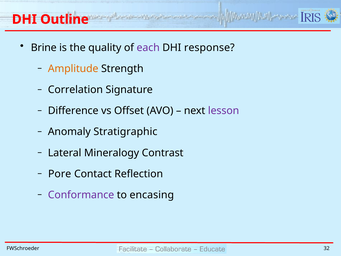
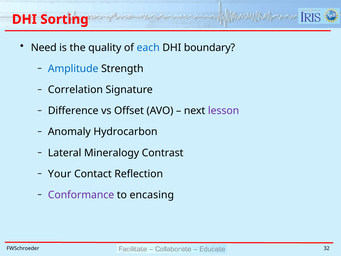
Outline: Outline -> Sorting (64, 19)
Brine: Brine -> Need (44, 48)
each colour: purple -> blue (148, 48)
response: response -> boundary (209, 48)
Amplitude colour: orange -> blue (73, 69)
Stratigraphic: Stratigraphic -> Hydrocarbon (125, 132)
Pore: Pore -> Your (60, 174)
